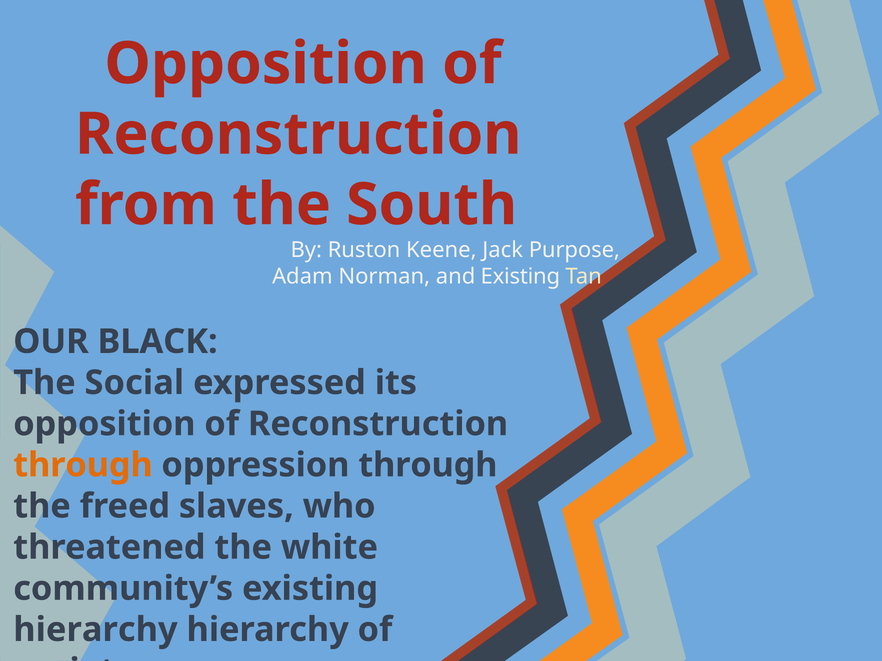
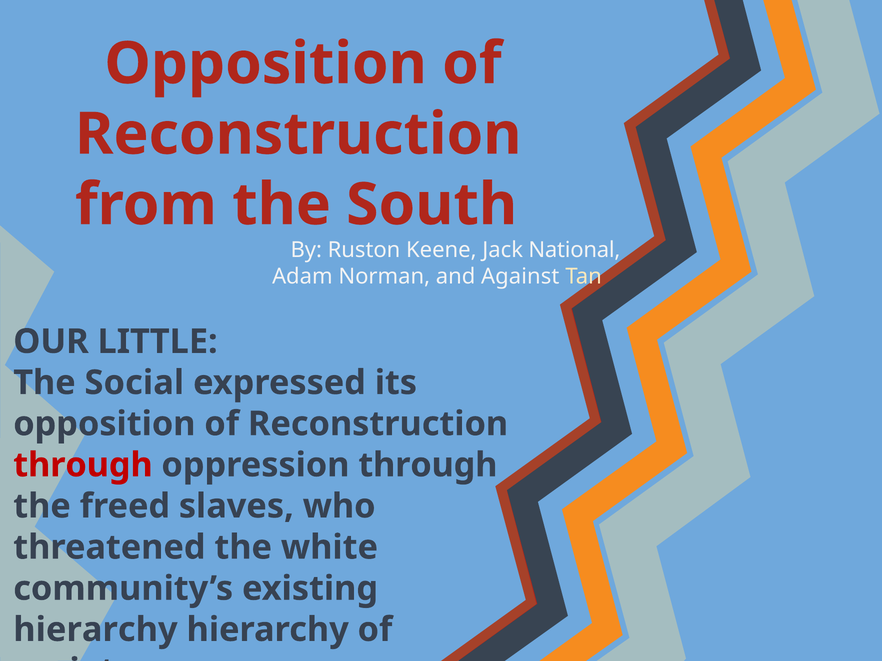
Purpose: Purpose -> National (574, 250)
and Existing: Existing -> Against (520, 277)
BLACK: BLACK -> LITTLE (158, 342)
through colour: orange -> red (83, 465)
